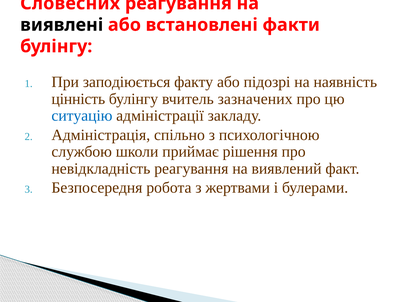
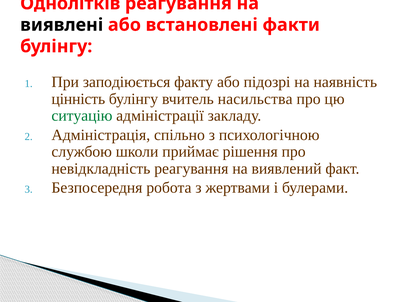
Словесних: Словесних -> Однолітків (70, 3)
зазначених: зазначених -> насильства (255, 99)
ситуацію colour: blue -> green (82, 116)
